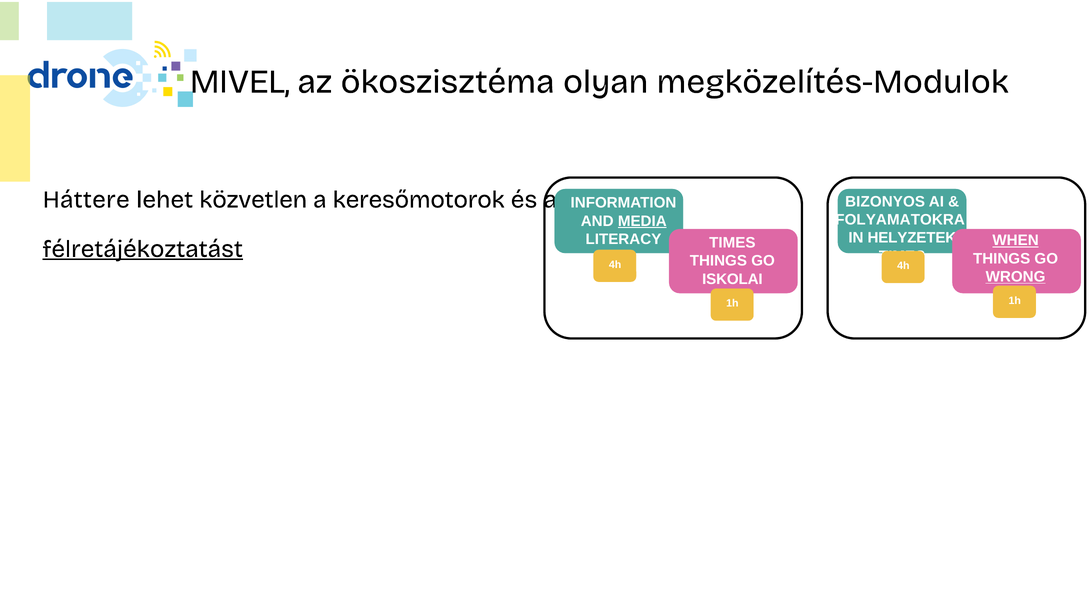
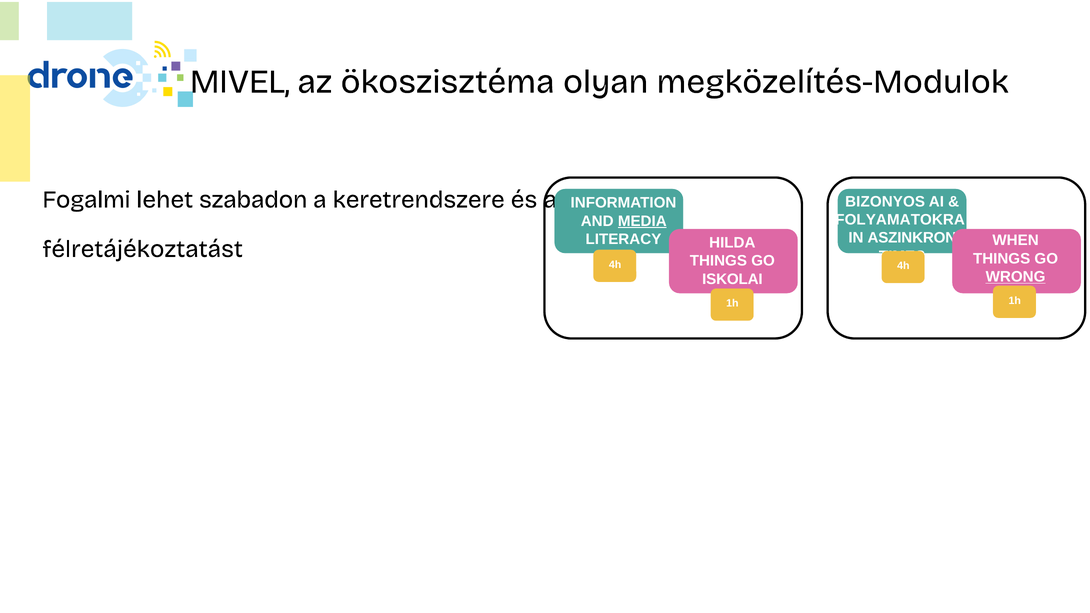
Háttere: Háttere -> Fogalmi (86, 200)
közvetlen: közvetlen -> szabadon (253, 200)
keresőmotorok: keresőmotorok -> keretrendszere (419, 200)
HELYZETEK: HELYZETEK -> ASZINKRON (912, 238)
LITERACY TIMES: TIMES -> HILDA (732, 243)
WHEN underline: present -> none (1016, 240)
félretájékoztatást underline: present -> none (143, 249)
